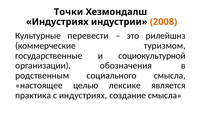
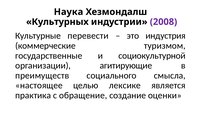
Точки: Точки -> Наука (68, 12)
Индустриях: Индустриях -> Культурных (57, 22)
2008 colour: orange -> purple (164, 22)
рилейшнз: рилейшнз -> индустрия (166, 36)
обозначения: обозначения -> агитирующие (126, 66)
родственным: родственным -> преимуществ (42, 76)
с индустриях: индустриях -> обращение (83, 95)
создание смысла: смысла -> оценки (165, 95)
